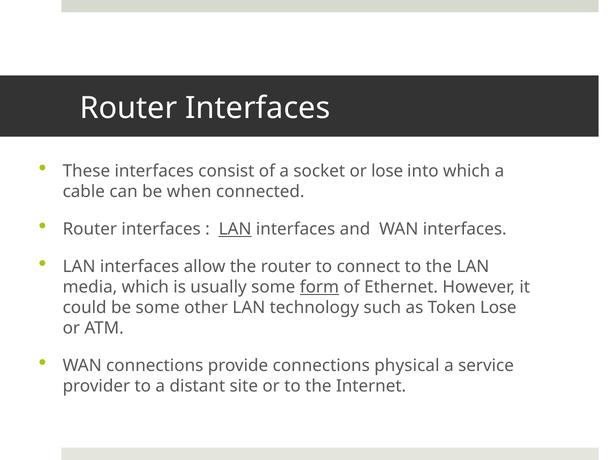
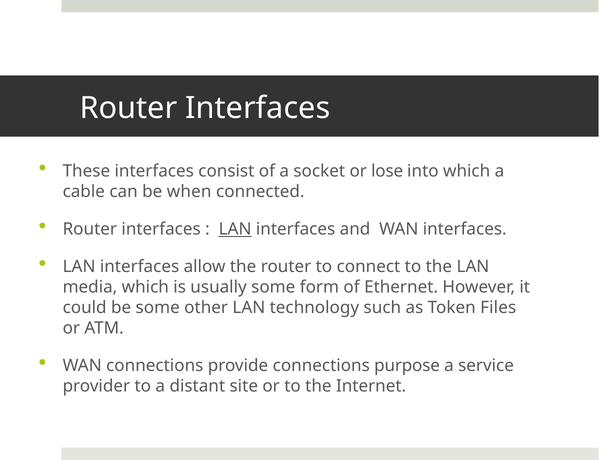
form underline: present -> none (319, 287)
Token Lose: Lose -> Files (498, 308)
physical: physical -> purpose (407, 366)
